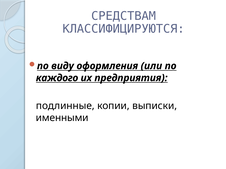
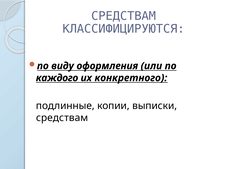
предприятия: предприятия -> конкретного (131, 78)
именными: именными -> средствам (62, 118)
